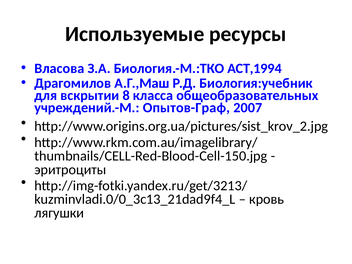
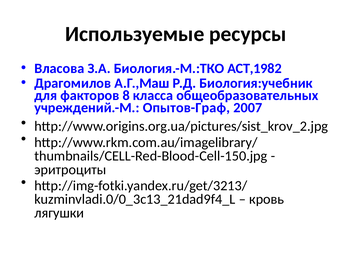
АСТ,1994: АСТ,1994 -> АСТ,1982 (254, 68)
вскрытии: вскрытии -> факторов (90, 95)
